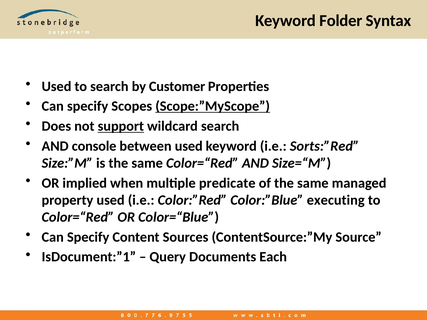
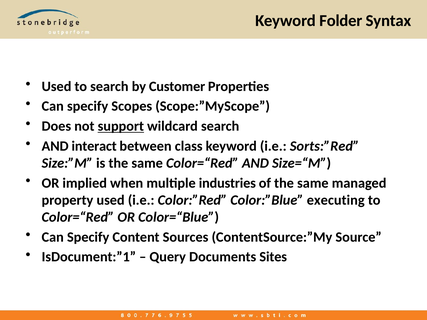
Scope:”MyScope underline: present -> none (213, 106)
console: console -> interact (94, 146)
between used: used -> class (189, 146)
predicate: predicate -> industries (227, 183)
Each: Each -> Sites (273, 257)
